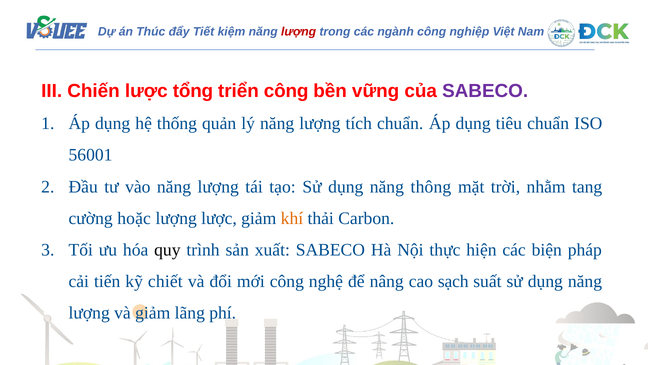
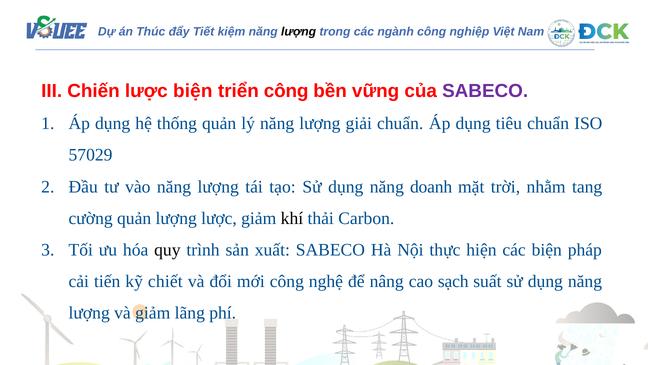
lượng colour: red -> black (299, 32)
lược tổng: tổng -> biện (193, 91)
tích: tích -> giải (359, 123)
56001: 56001 -> 57029 (91, 155)
thông: thông -> doanh (431, 186)
cường hoặc: hoặc -> quản (134, 218)
khí colour: orange -> black (292, 218)
